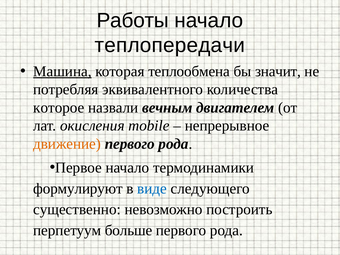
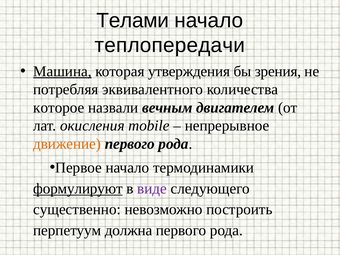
Работы: Работы -> Телами (133, 20)
теплообмена: теплообмена -> утверждения (189, 71)
значит: значит -> зрения (278, 71)
формулируют underline: none -> present (78, 189)
виде colour: blue -> purple (152, 189)
больше: больше -> должна (129, 230)
